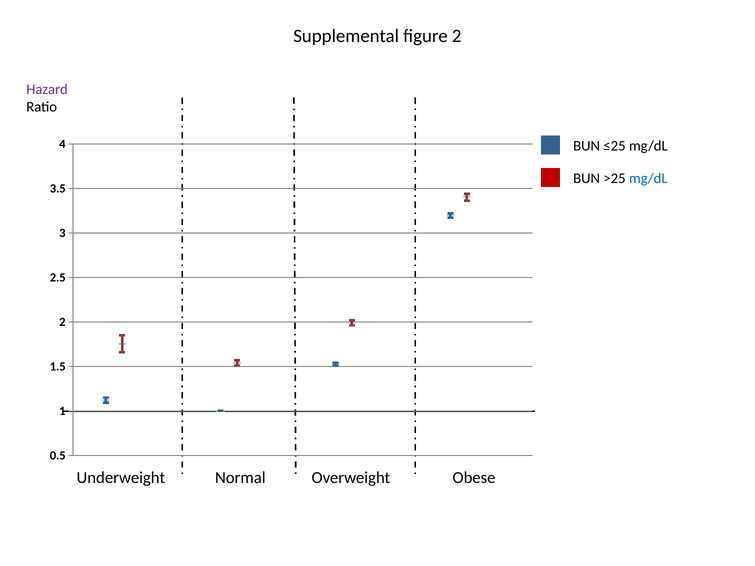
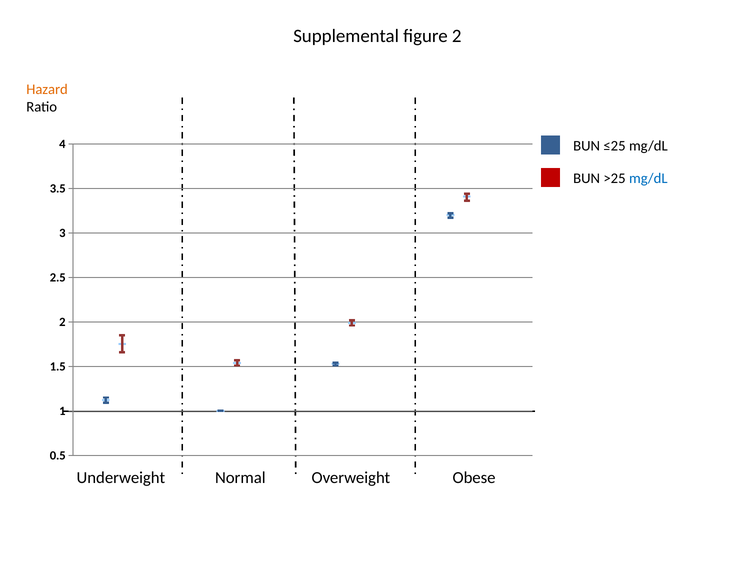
Hazard colour: purple -> orange (47, 90)
